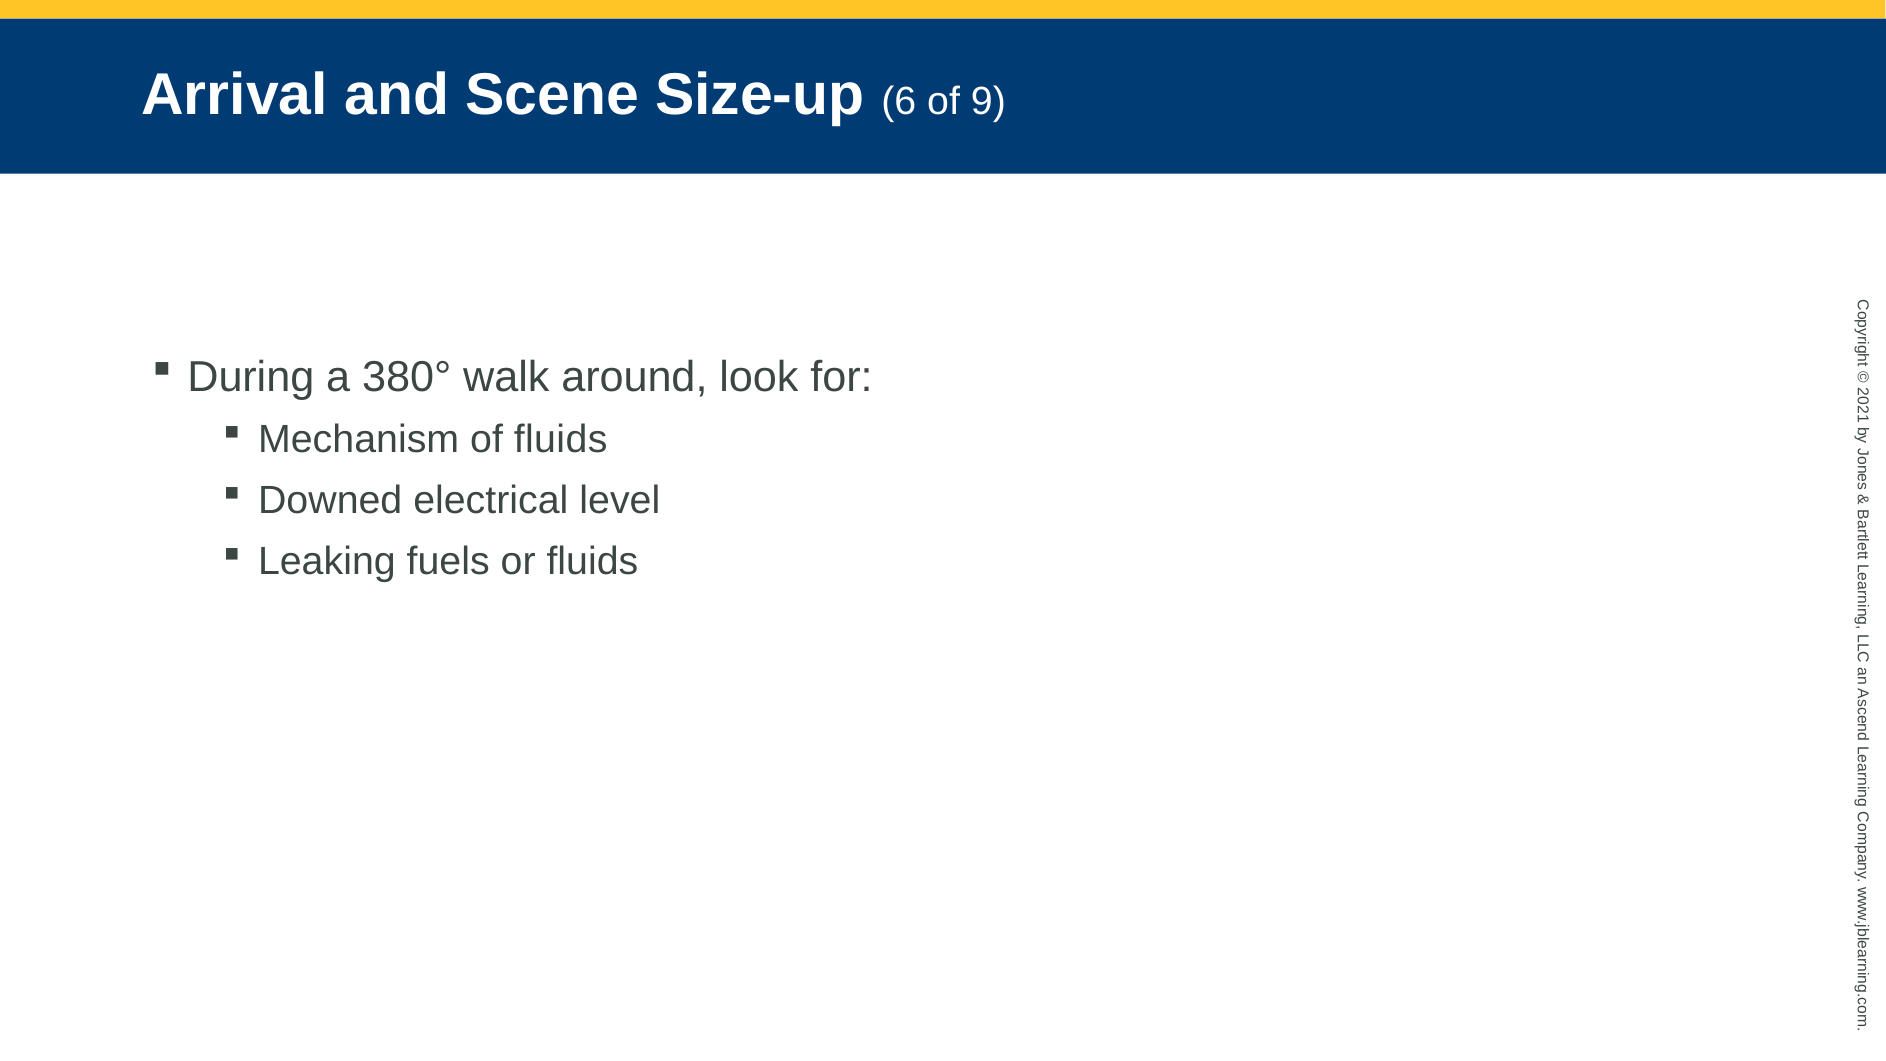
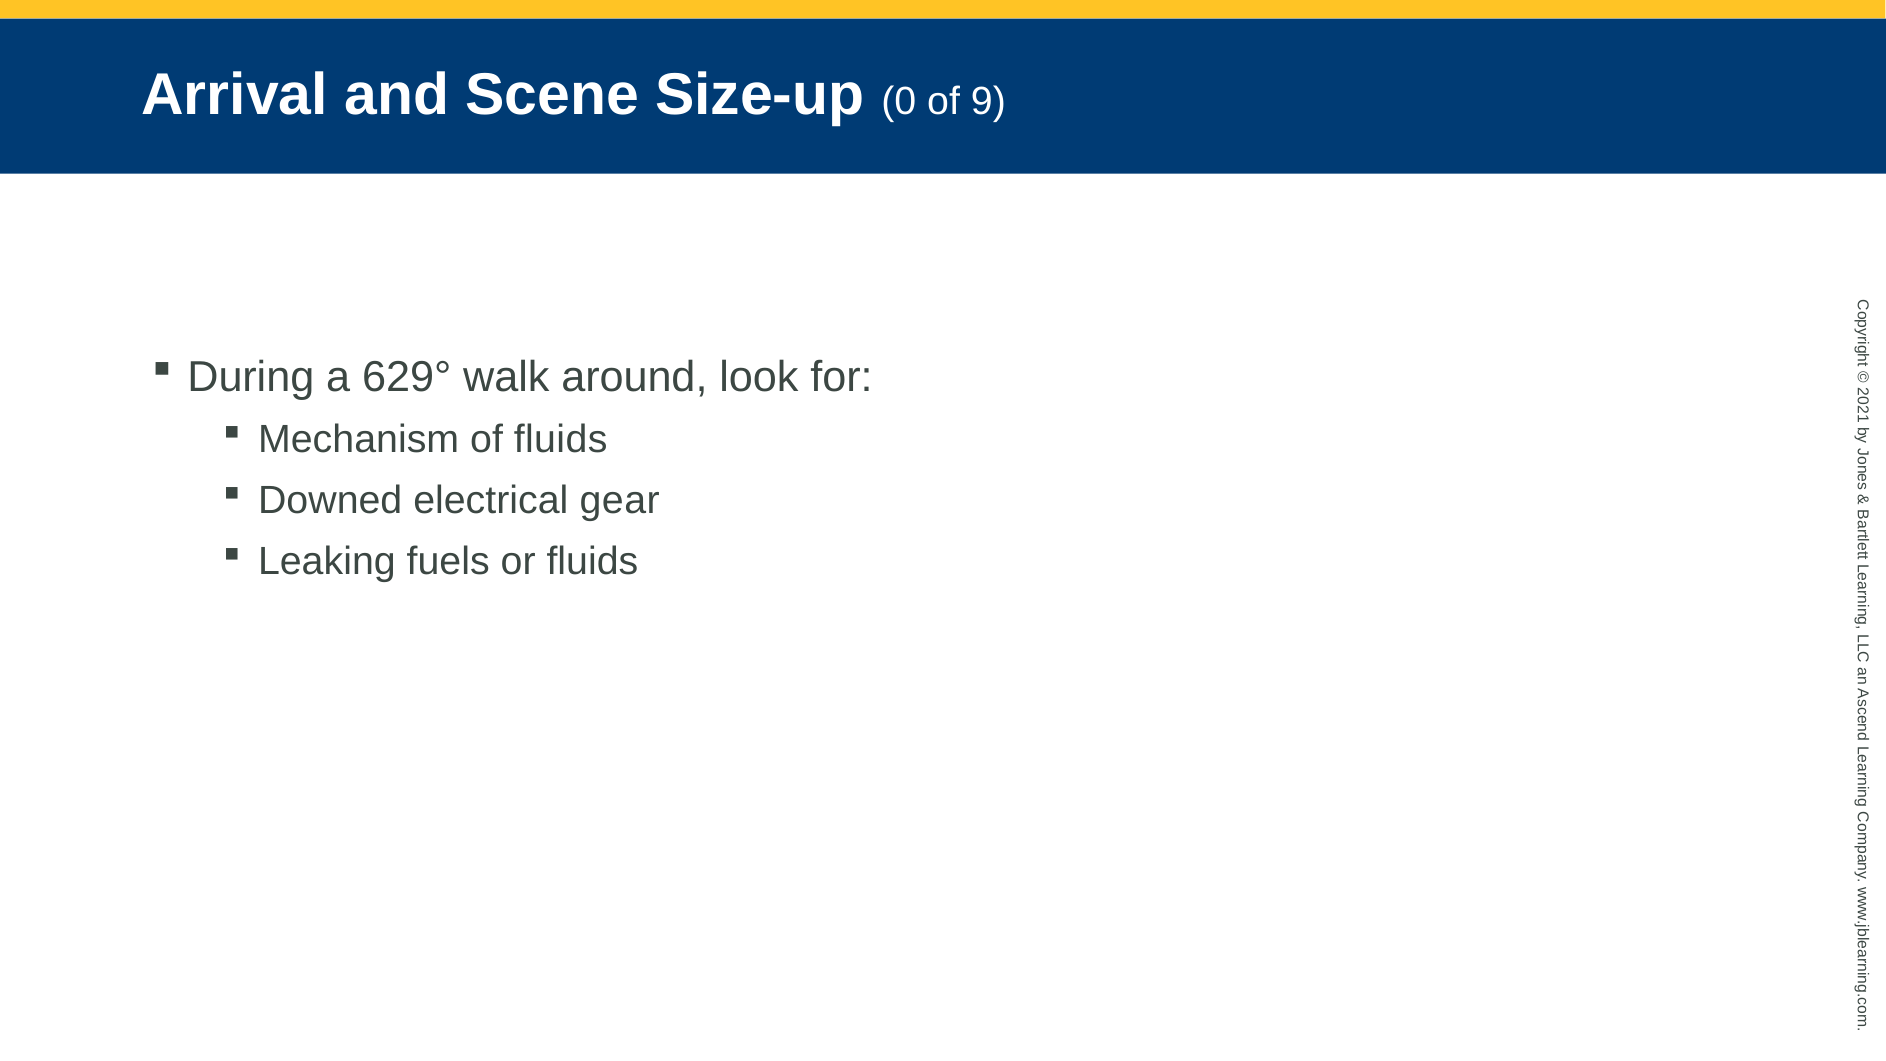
Size-up 6: 6 -> 0 (899, 101)
380°: 380° -> 629° (407, 377)
level: level -> gear (620, 501)
